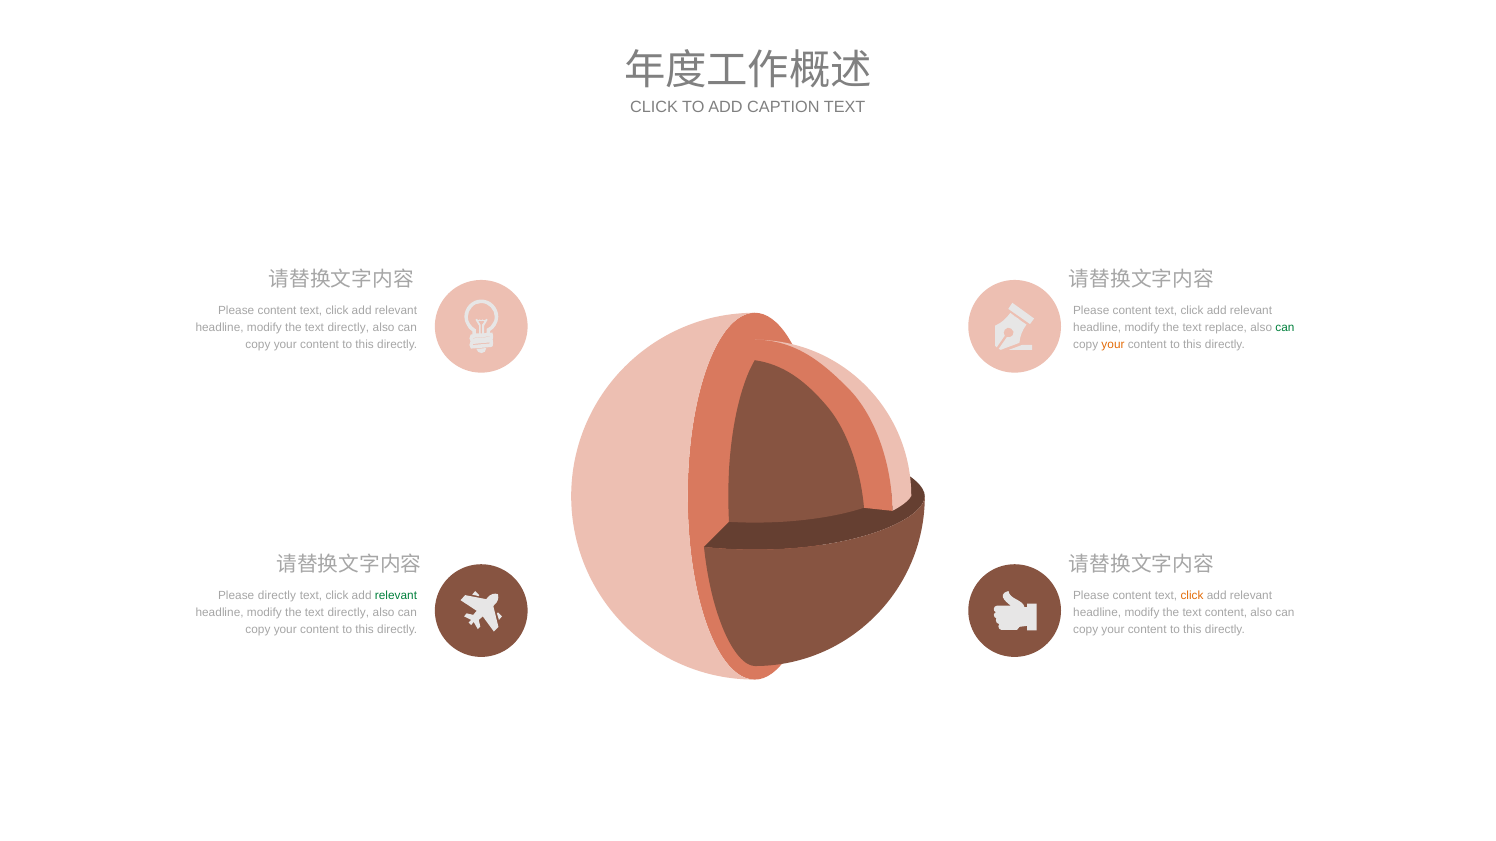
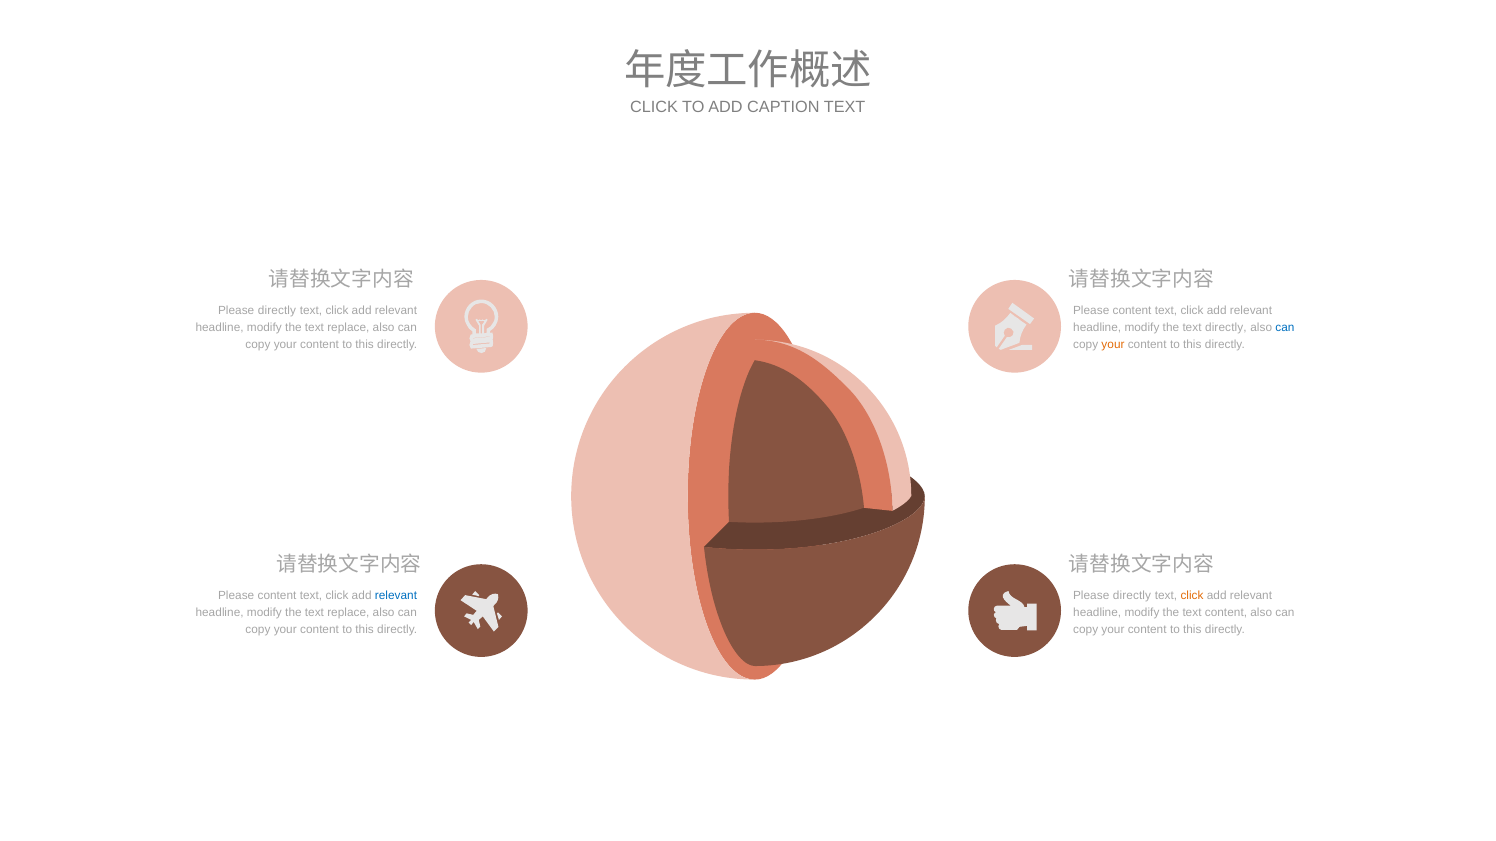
content: content -> directly (277, 311)
directly: directly -> replace (348, 328)
text replace: replace -> directly (1226, 328)
can colour: green -> blue (1285, 328)
directly: directly -> content (277, 596)
relevant colour: green -> blue (396, 596)
content: content -> directly (1132, 596)
directly: directly -> replace (348, 613)
